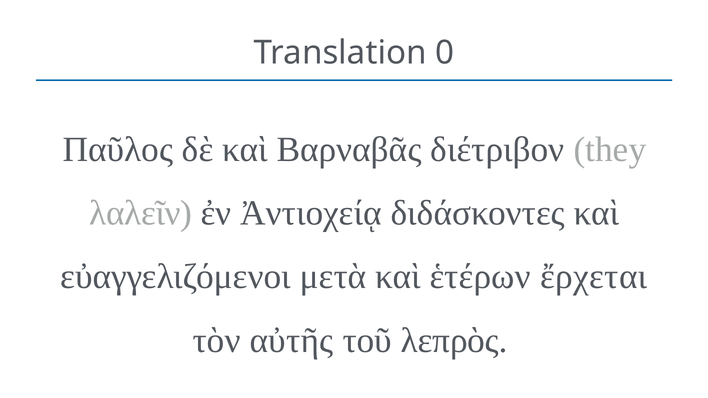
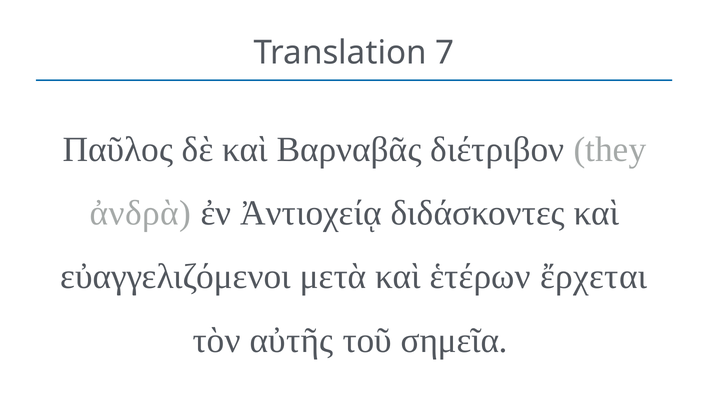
0: 0 -> 7 (445, 53)
λαλεῖν: λαλεῖν -> ἀνδρὰ (140, 213)
λεπρὸς: λεπρὸς -> σημεῖα (454, 341)
